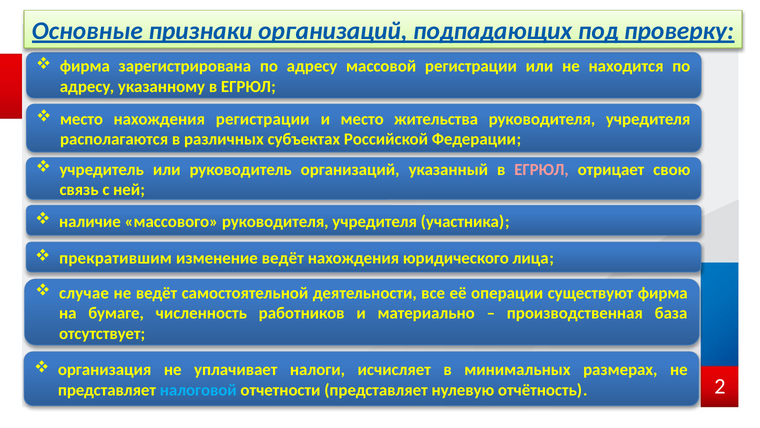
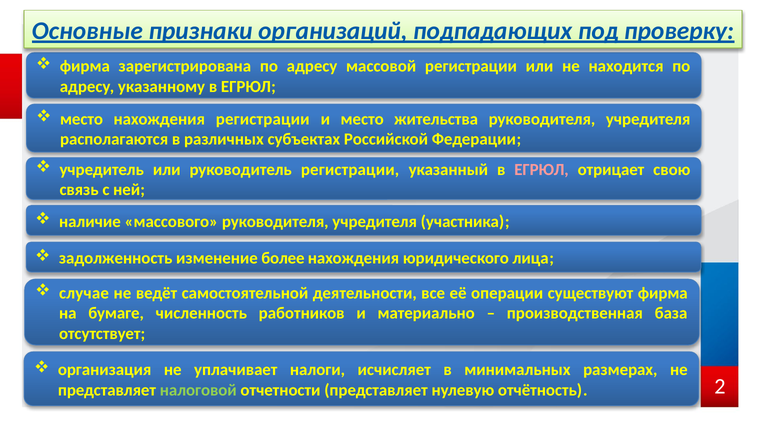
руководитель организаций: организаций -> регистрации (350, 169)
прекратившим: прекратившим -> задолженность (116, 258)
изменение ведёт: ведёт -> более (283, 258)
налоговой colour: light blue -> light green (198, 390)
